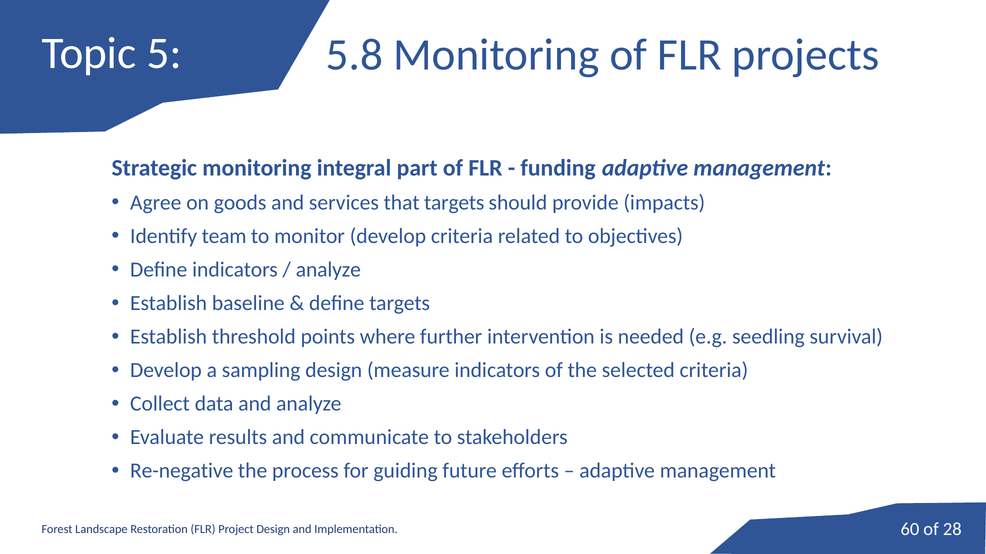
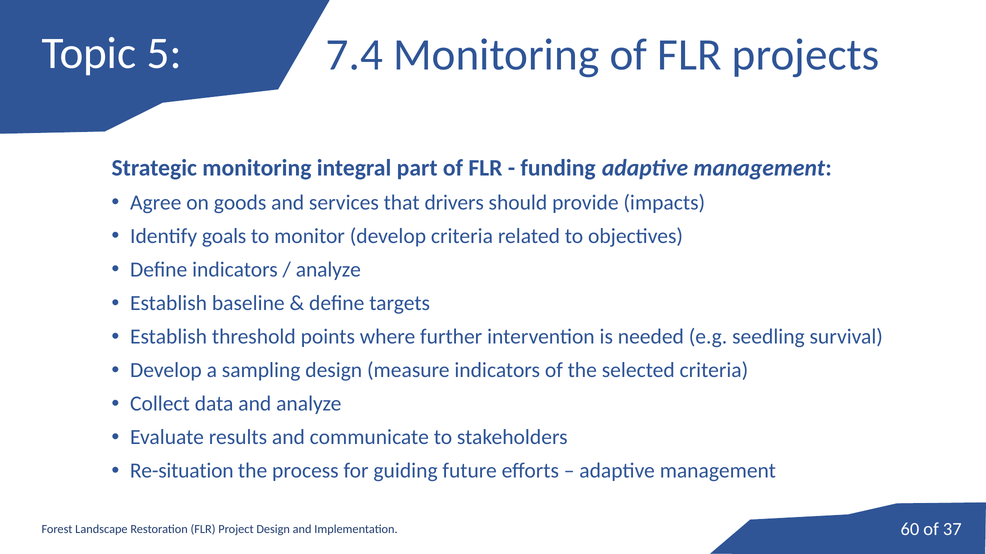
5.8: 5.8 -> 7.4 (355, 55)
that targets: targets -> drivers (454, 203)
team: team -> goals (224, 236)
Re-negative: Re-negative -> Re-situation (182, 471)
28: 28 -> 37 (952, 530)
